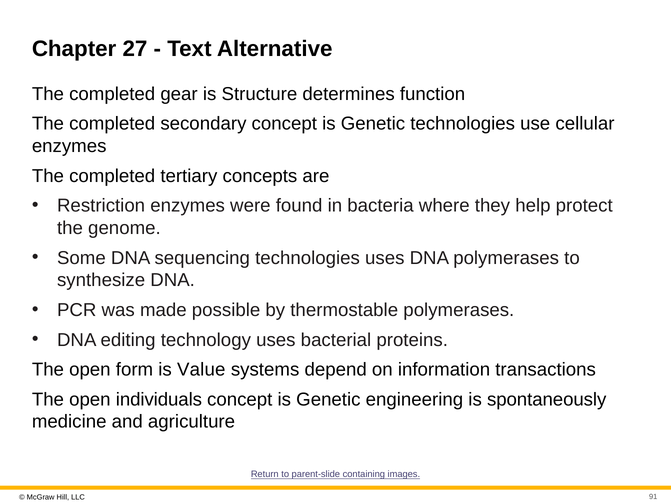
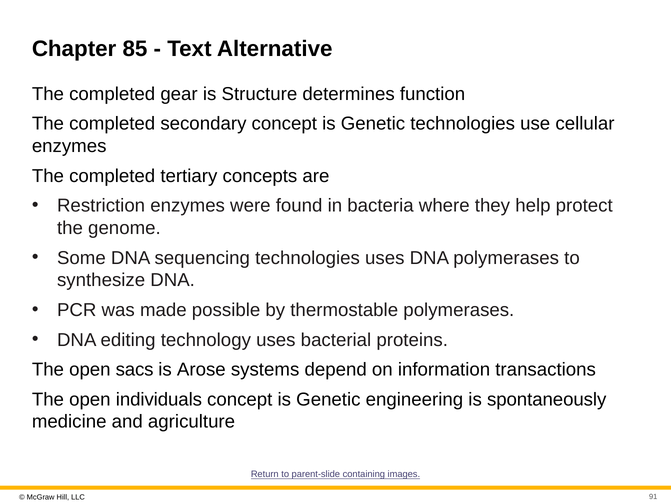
27: 27 -> 85 (135, 49)
form: form -> sacs (135, 370)
Value: Value -> Arose (201, 370)
